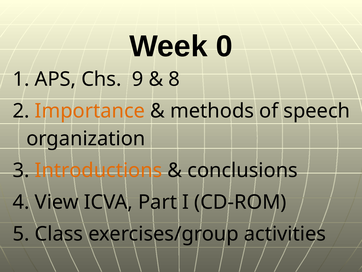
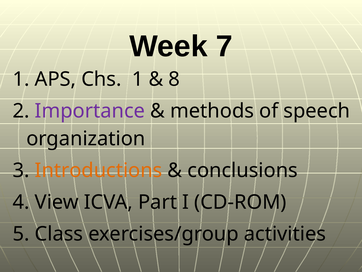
0: 0 -> 7 (224, 46)
Chs 9: 9 -> 1 (138, 79)
Importance colour: orange -> purple (90, 111)
